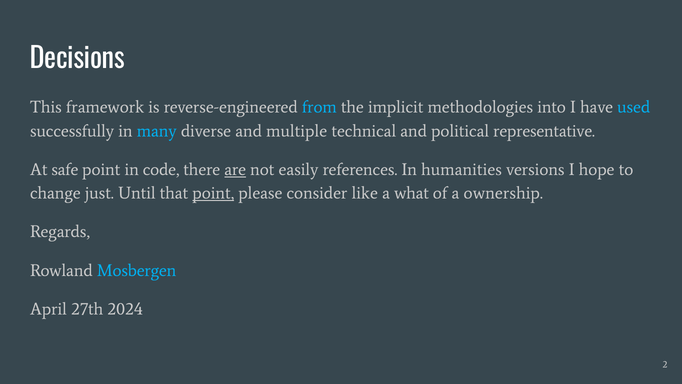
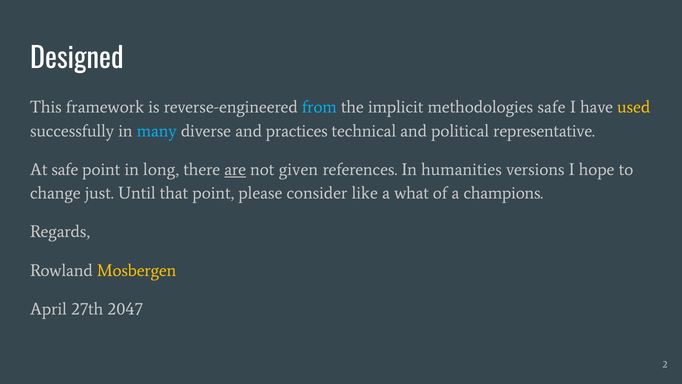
Decisions: Decisions -> Designed (77, 59)
methodologies into: into -> safe (551, 107)
used colour: light blue -> yellow (634, 107)
multiple: multiple -> practices (297, 131)
code: code -> long (161, 169)
easily: easily -> given (298, 169)
point underline: present -> none (213, 193)
ownership: ownership -> champions (503, 193)
Mosbergen colour: light blue -> yellow (137, 270)
2024: 2024 -> 2047 (125, 309)
